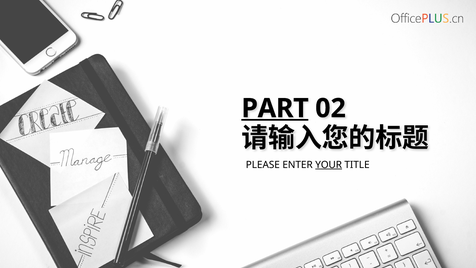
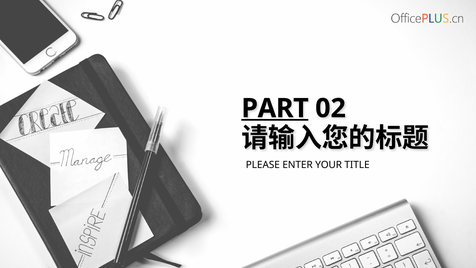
YOUR underline: present -> none (329, 165)
